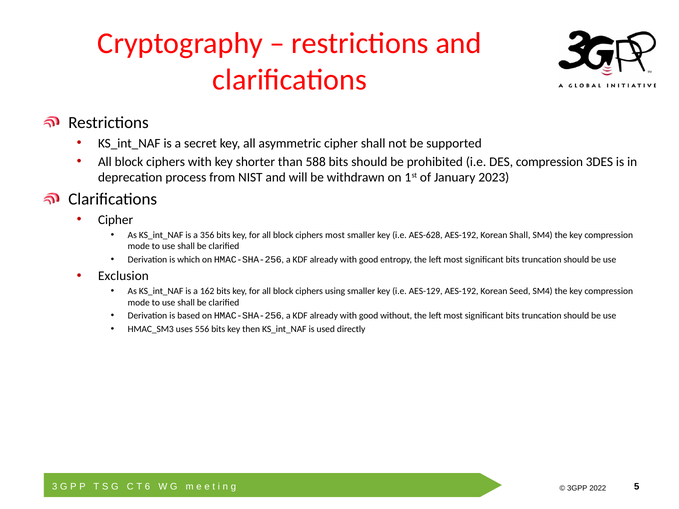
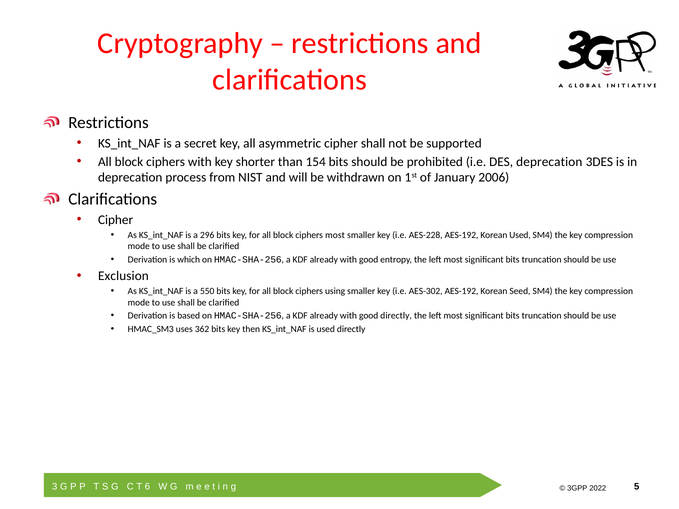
588: 588 -> 154 (316, 162)
DES compression: compression -> deprecation (549, 162)
2023: 2023 -> 2006 (494, 178)
356: 356 -> 296 (207, 235)
AES-628: AES-628 -> AES-228 (426, 235)
Korean Shall: Shall -> Used (520, 235)
162: 162 -> 550 (207, 291)
AES-129: AES-129 -> AES-302 (426, 291)
good without: without -> directly (396, 316)
556: 556 -> 362 (202, 329)
